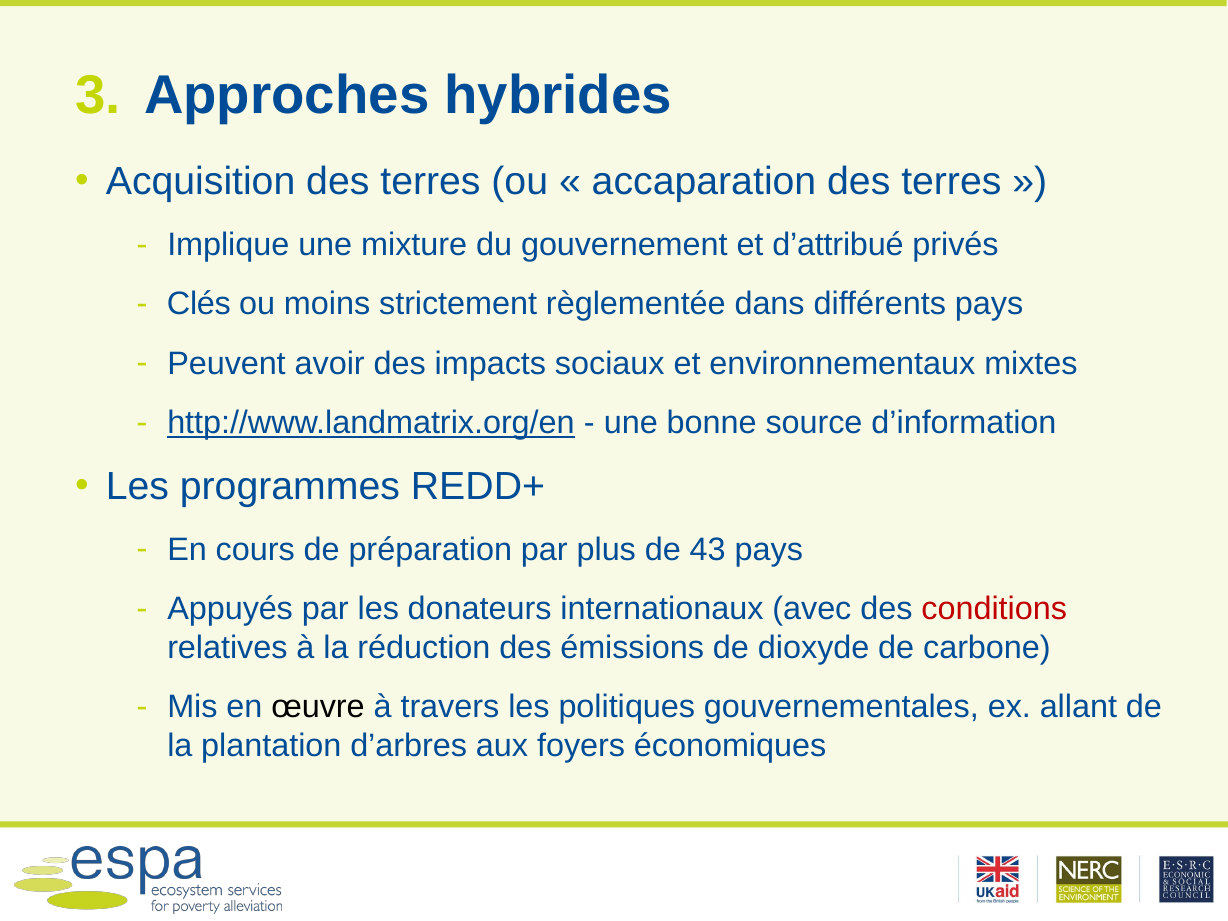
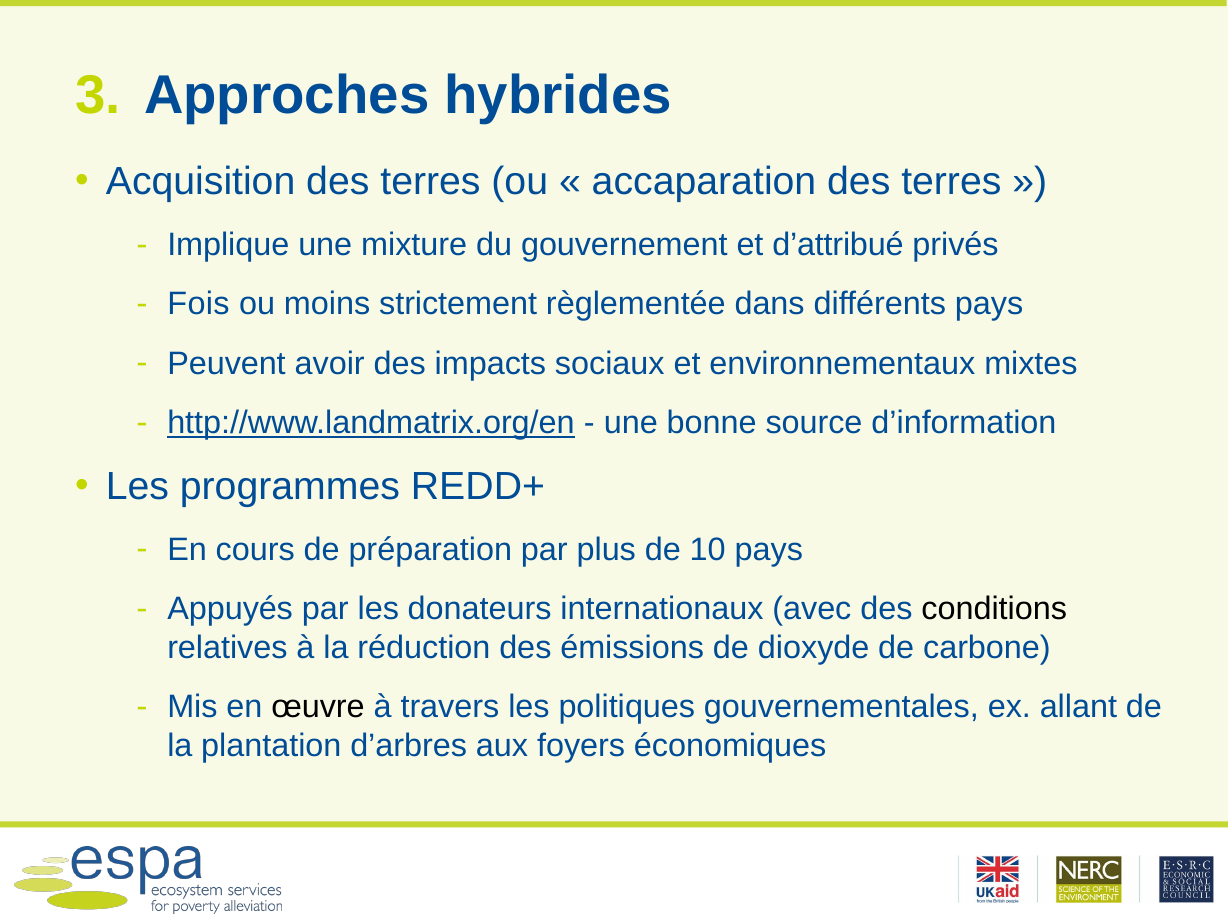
Clés: Clés -> Fois (199, 304)
43: 43 -> 10 (708, 549)
conditions colour: red -> black (994, 609)
